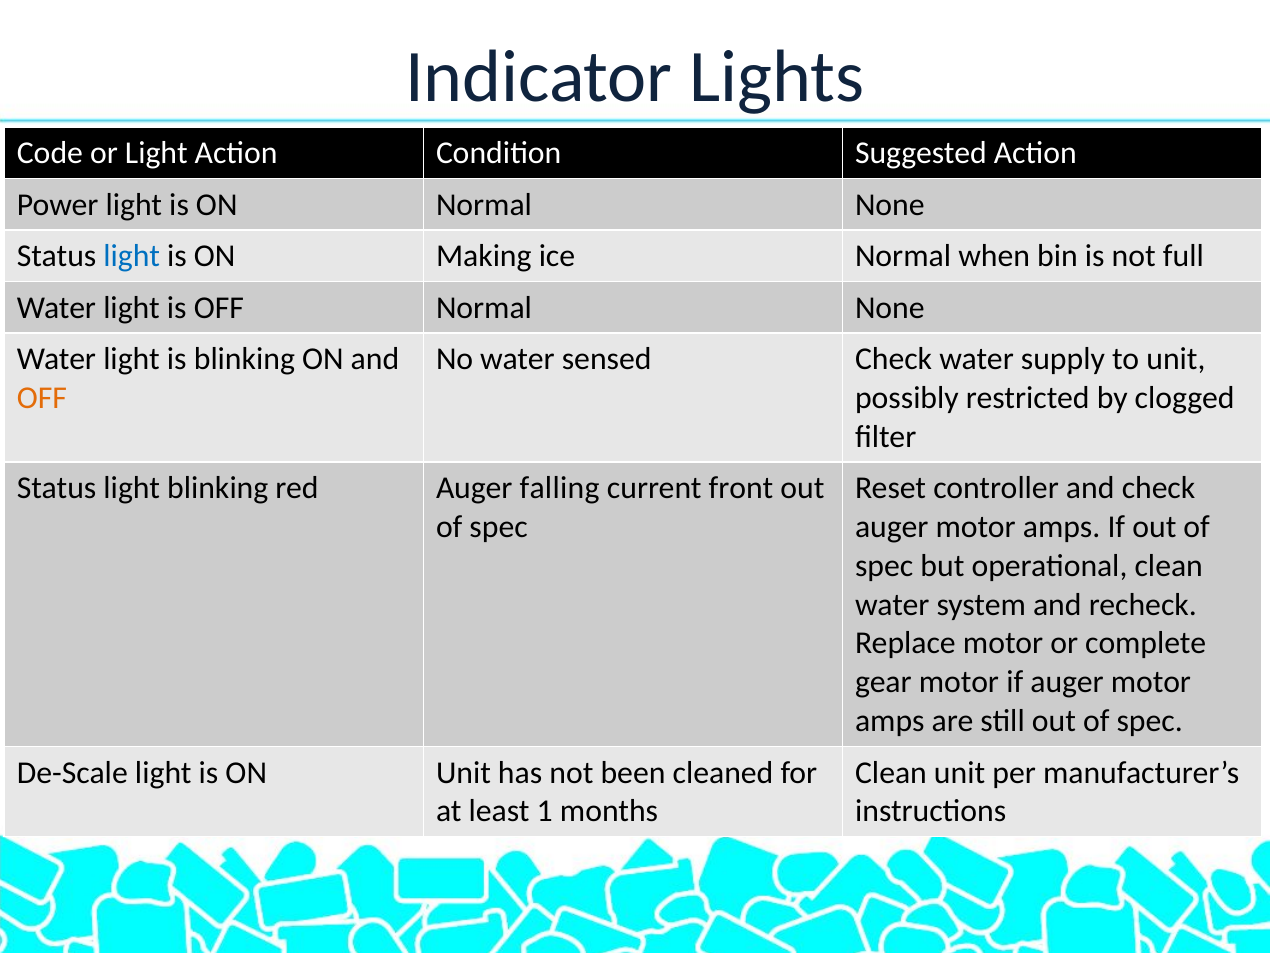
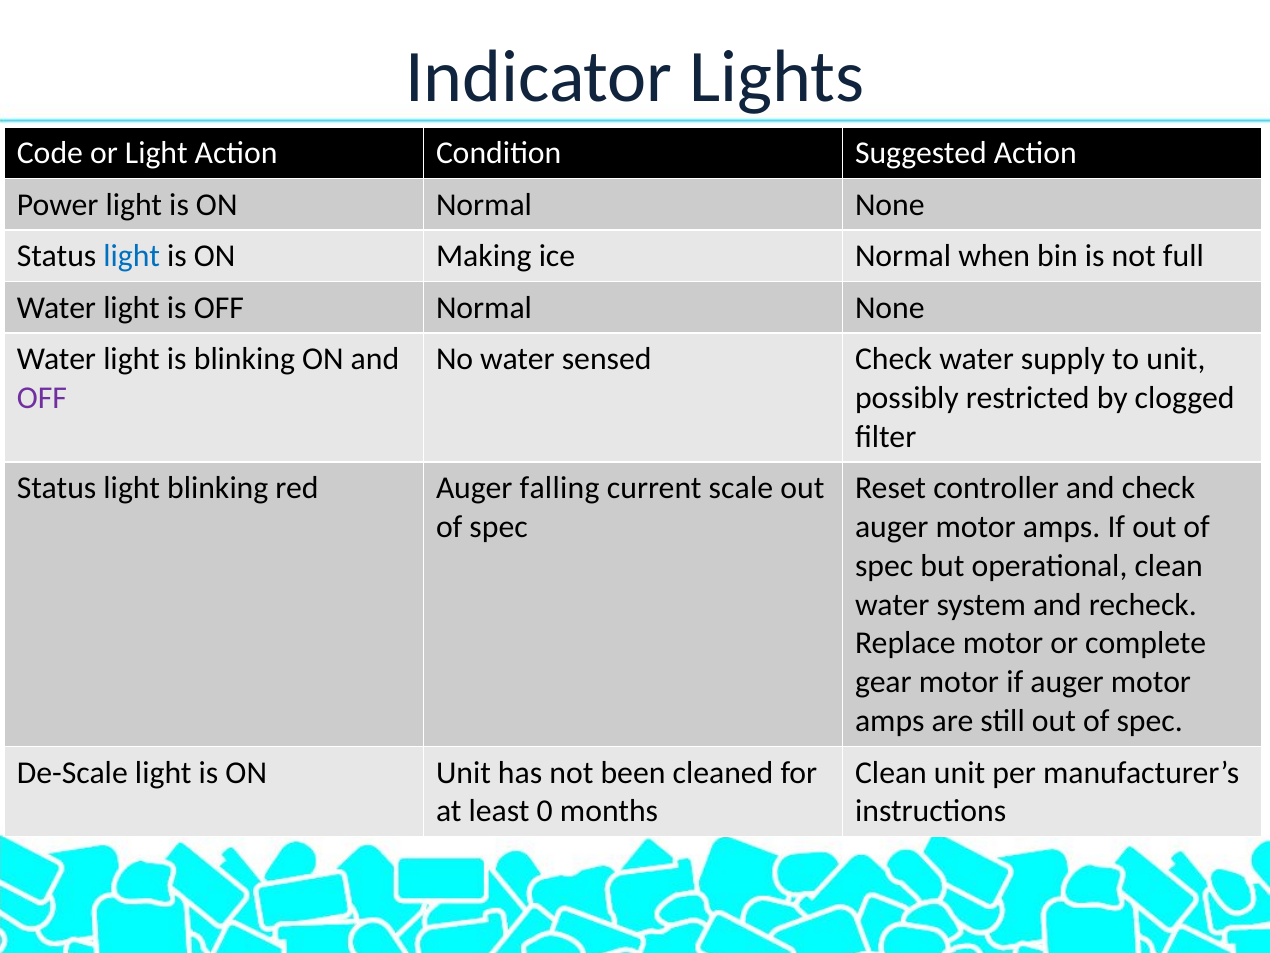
OFF colour: orange -> purple (42, 398)
front: front -> scale (741, 488)
1: 1 -> 0 (545, 811)
